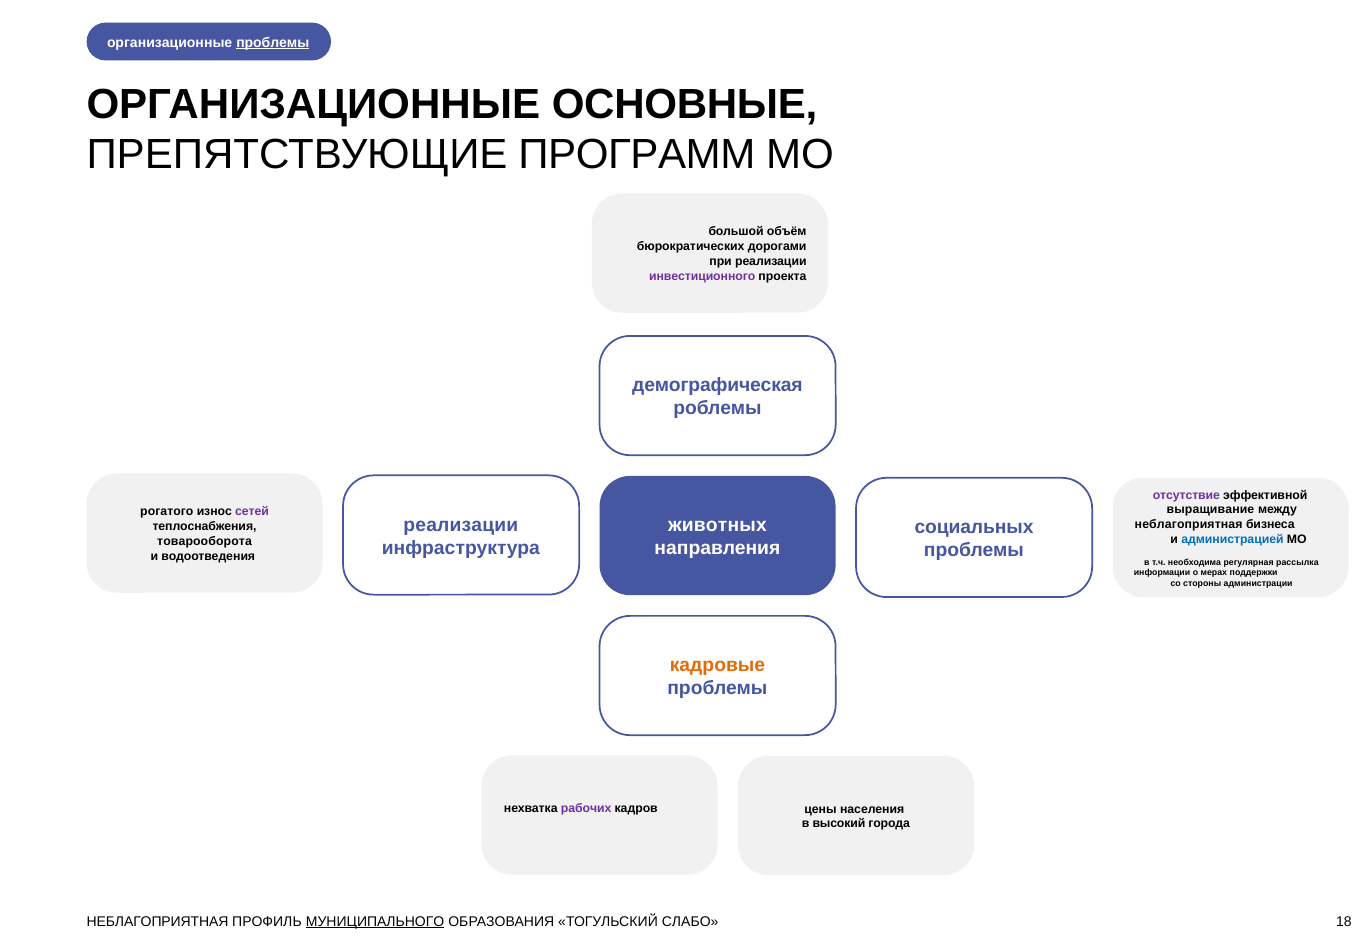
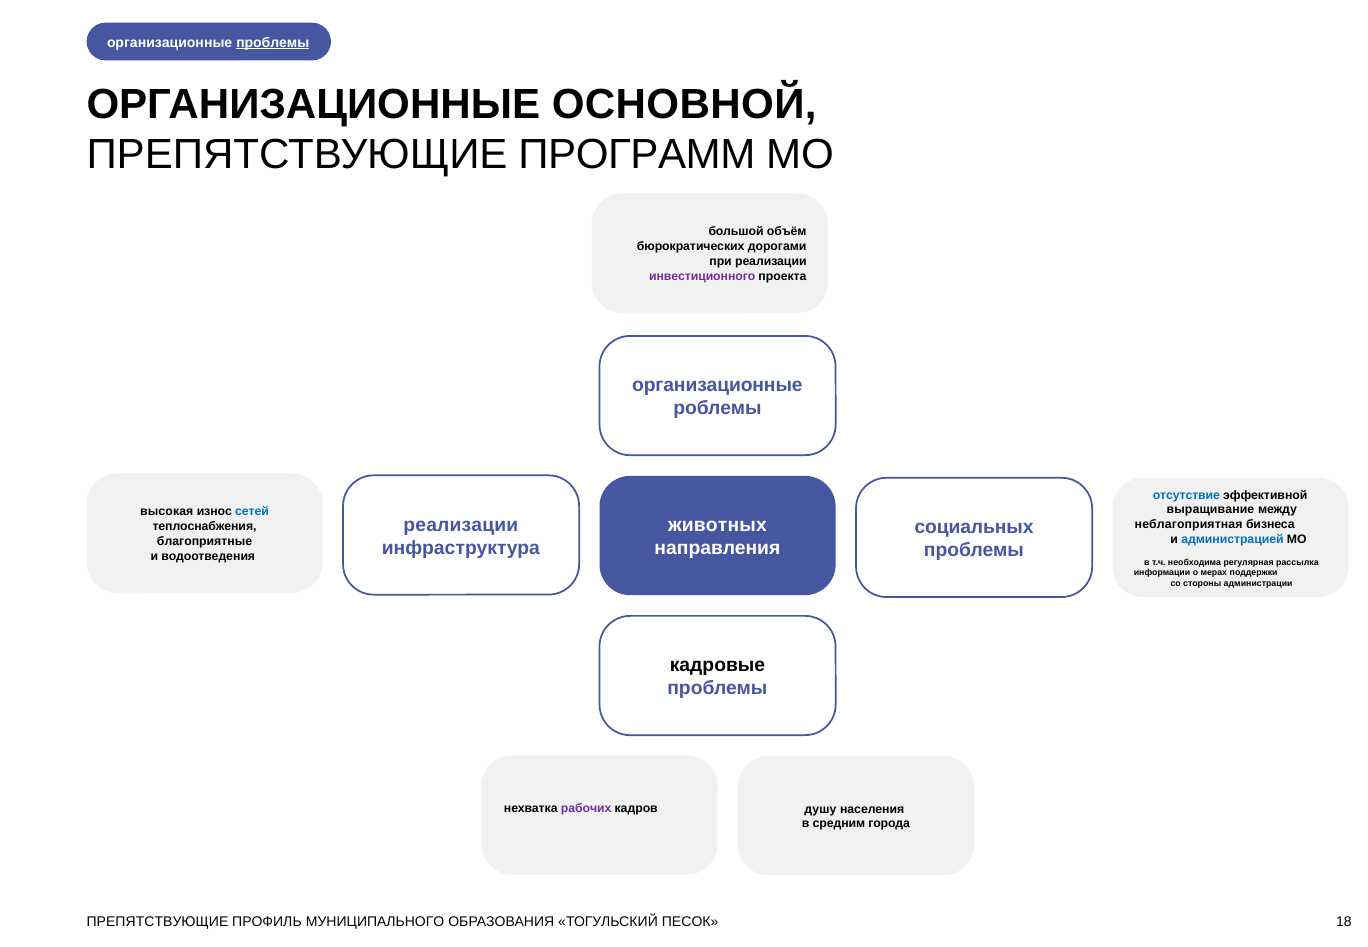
ОСНОВНЫЕ: ОСНОВНЫЕ -> ОСНОВНОЙ (684, 104)
демографическая: демографическая -> организационные (717, 385)
отсутствие colour: purple -> blue (1186, 495)
рогатого: рогатого -> высокая (167, 512)
сетей colour: purple -> blue (252, 512)
товарооборота: товарооборота -> благоприятные (205, 541)
кадровые colour: orange -> black (717, 665)
цены: цены -> душу (820, 809)
высокий: высокий -> средним (839, 824)
НЕБЛАГОПРИЯТНАЯ: НЕБЛАГОПРИЯТНАЯ -> ПРЕПЯТСТВУЮЩИЕ (157, 922)
МУНИЦИПАЛЬНОГО underline: present -> none (375, 922)
СЛАБО: СЛАБО -> ПЕСОК (690, 922)
